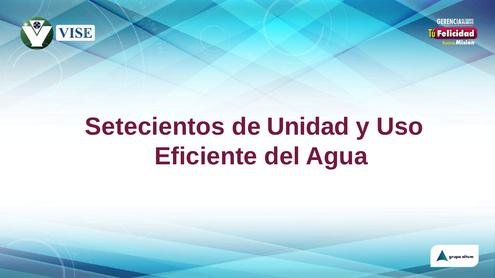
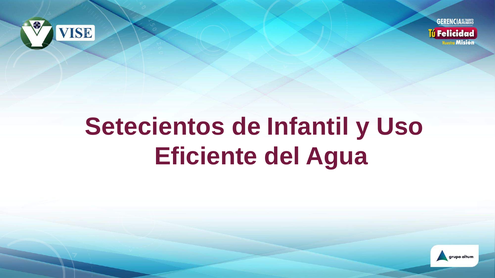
Unidad: Unidad -> Infantil (308, 127)
